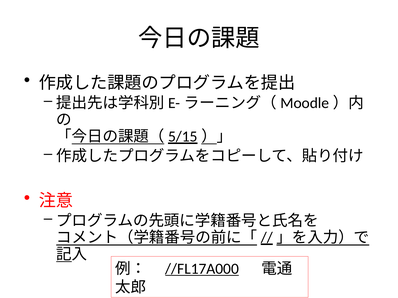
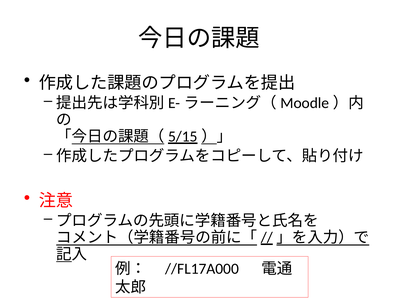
//FL17A000 underline: present -> none (202, 269)
